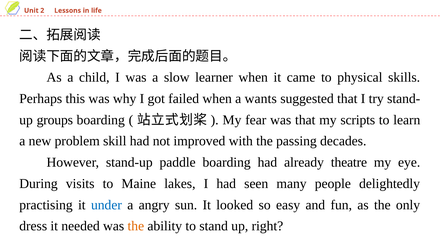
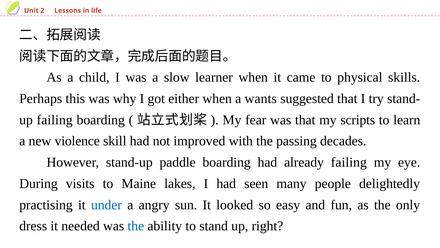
failed: failed -> either (184, 98)
up groups: groups -> failing (55, 120)
problem: problem -> violence (77, 141)
already theatre: theatre -> failing (349, 162)
the colour: orange -> blue (136, 226)
